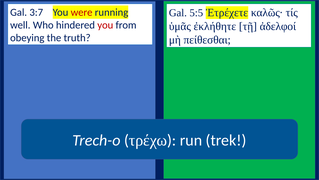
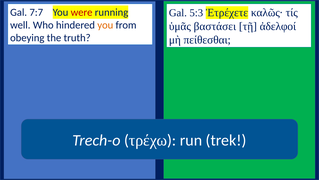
3:7: 3:7 -> 7:7 (36, 12)
5:5: 5:5 -> 5:3 (196, 13)
you colour: red -> orange (105, 25)
ἐκλήθητε: ἐκλήθητε -> βαστάσει (215, 26)
